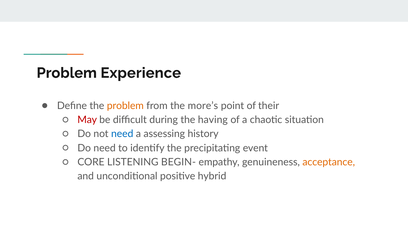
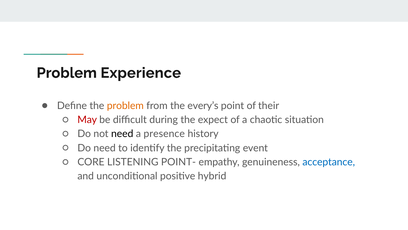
more’s: more’s -> every’s (203, 106)
having: having -> expect (213, 120)
need colour: blue -> black (122, 134)
assessing: assessing -> presence (164, 134)
BEGIN-: BEGIN- -> POINT- (179, 162)
acceptance colour: orange -> blue (329, 162)
